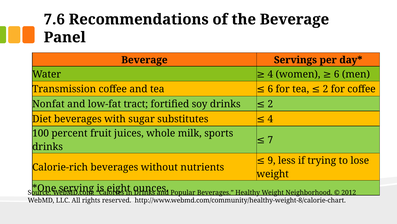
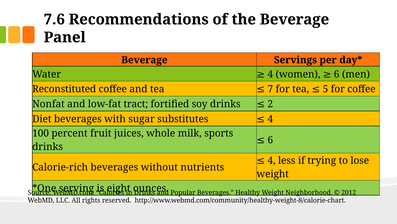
Transmission: Transmission -> Reconstituted (64, 89)
6: 6 -> 7 (270, 89)
tea 2: 2 -> 5 (325, 89)
7: 7 -> 6 (270, 140)
9: 9 -> 4 (272, 160)
